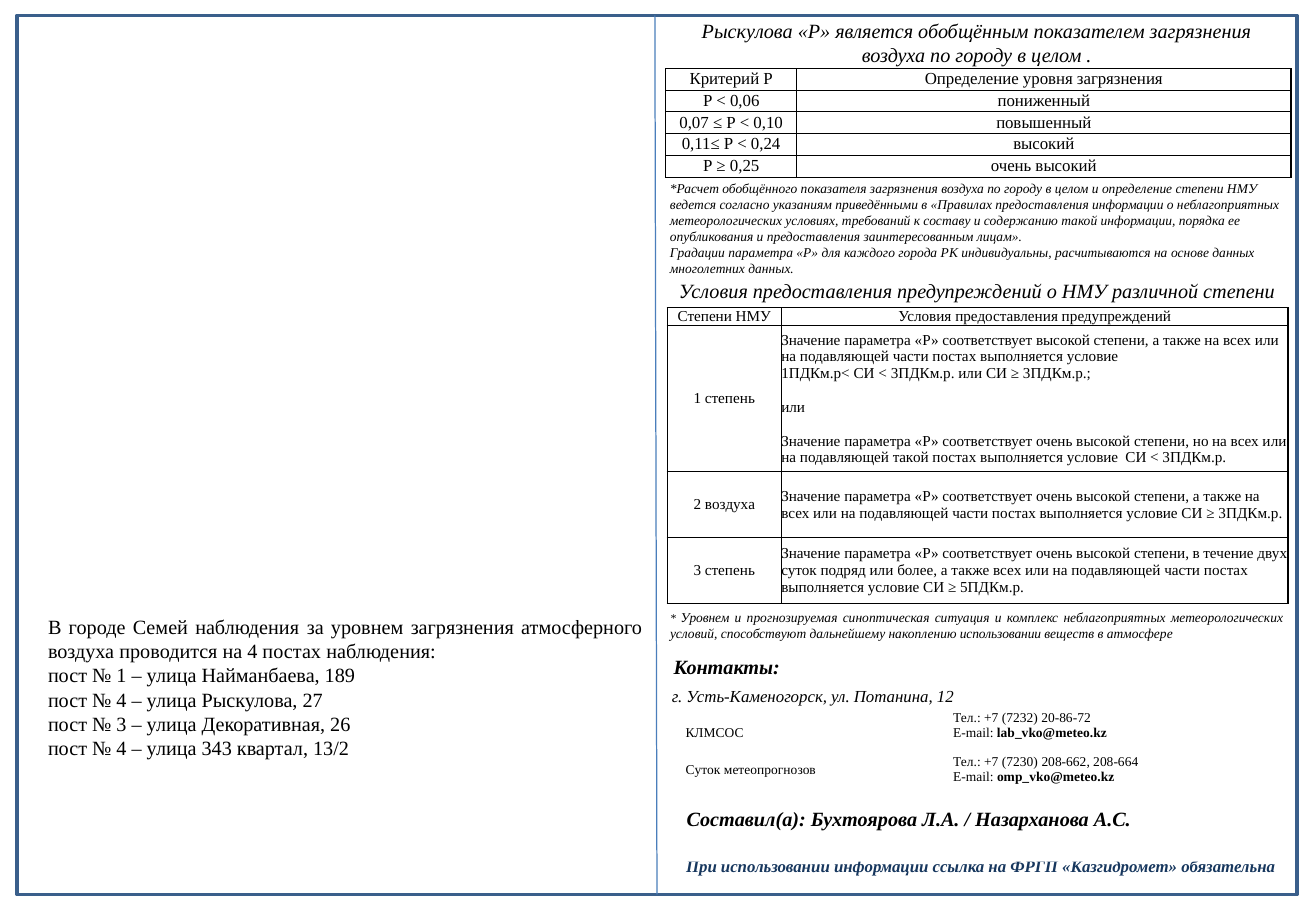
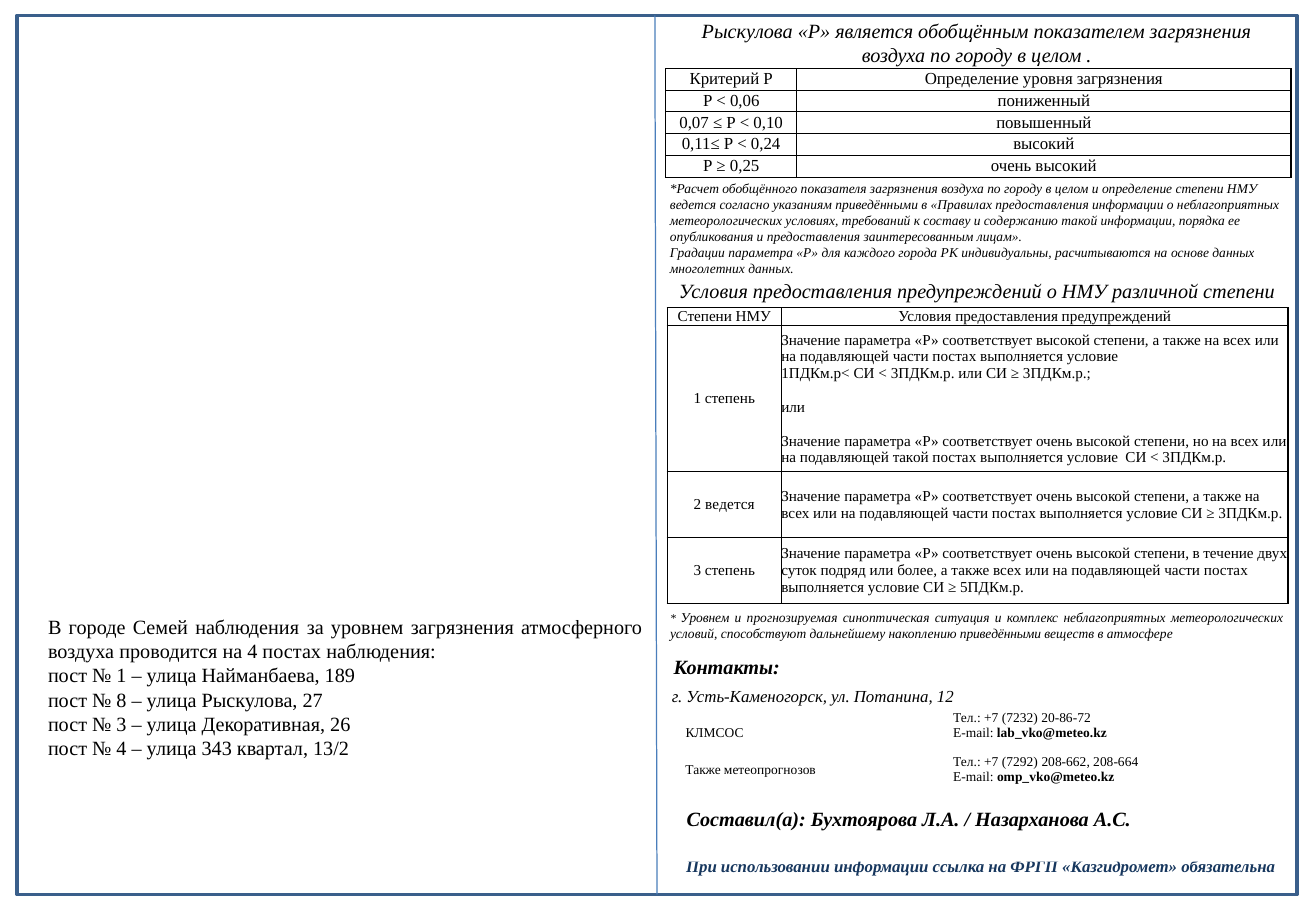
2 воздуха: воздуха -> ведется (730, 505)
накоплению использовании: использовании -> приведёнными (1000, 634)
4: 4 -> 8 (121, 700)
7230: 7230 -> 7292 (1020, 762)
Суток: Суток -> Также (703, 770)
